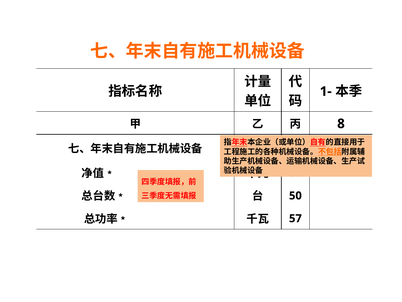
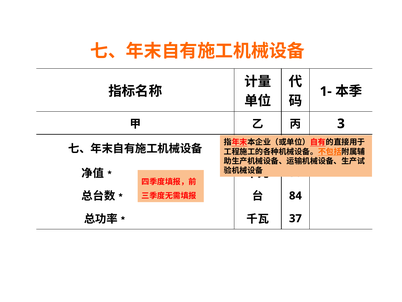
8: 8 -> 3 (341, 124)
50: 50 -> 84 (295, 195)
57: 57 -> 37 (295, 218)
